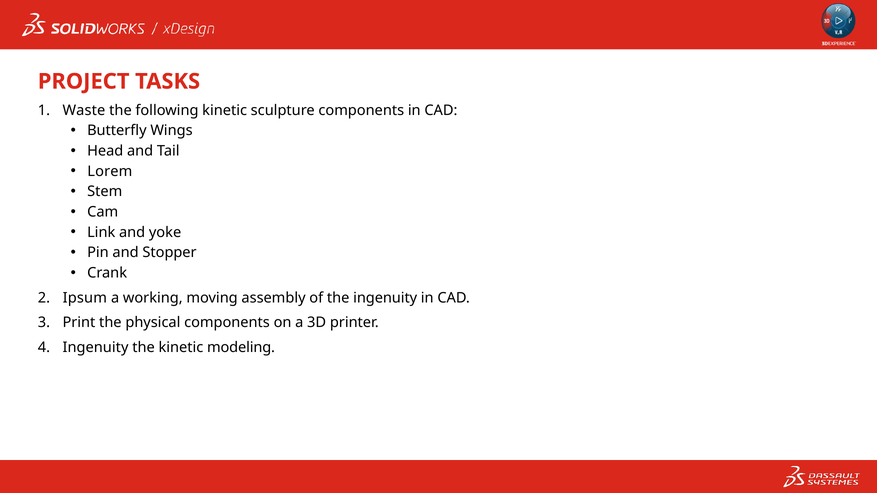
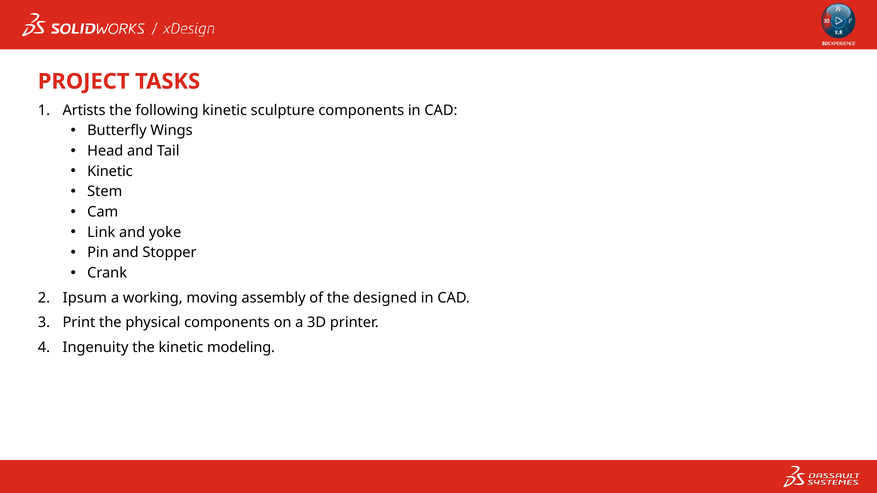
Waste: Waste -> Artists (84, 110)
Lorem: Lorem -> Kinetic (110, 171)
the ingenuity: ingenuity -> designed (385, 298)
